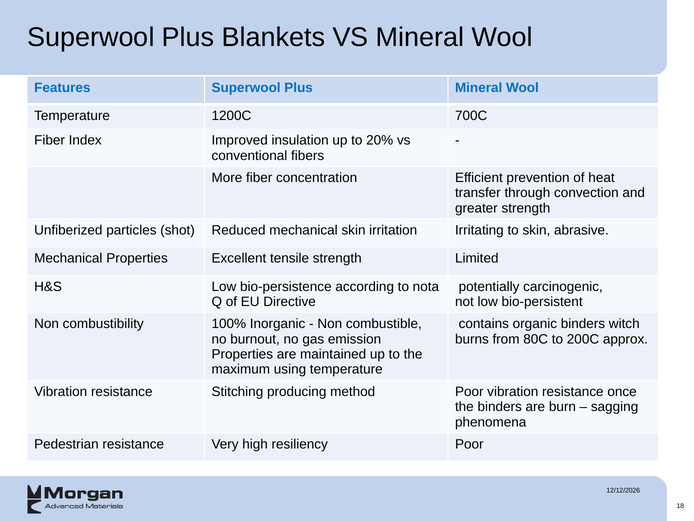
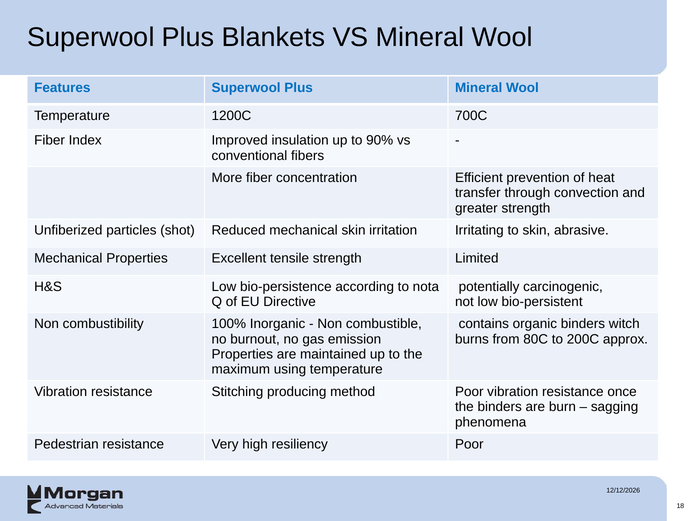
20%: 20% -> 90% (380, 140)
